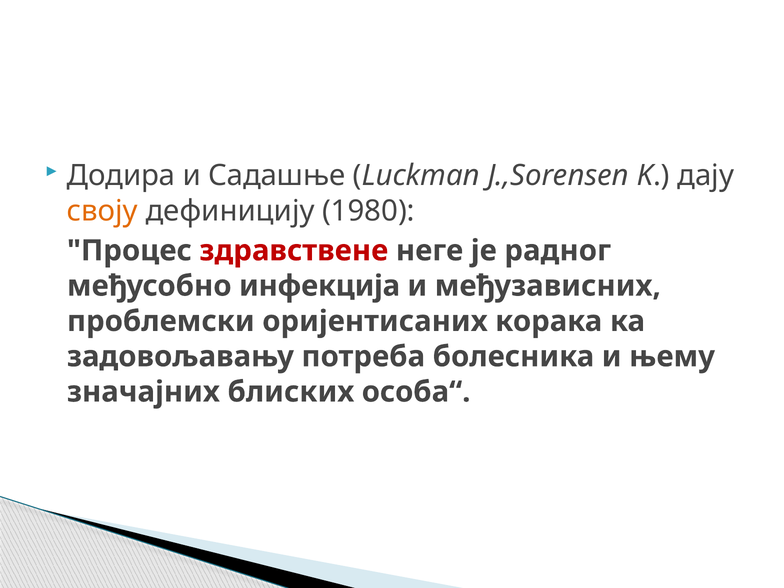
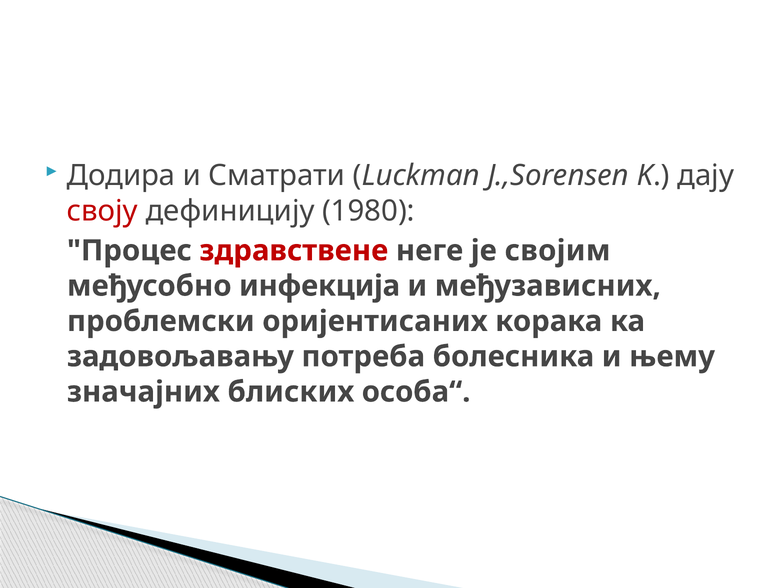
Садашње: Садашње -> Сматрати (277, 176)
своју colour: orange -> red (102, 211)
радног: радног -> својим (558, 251)
